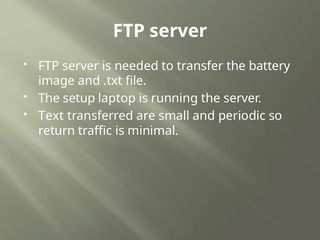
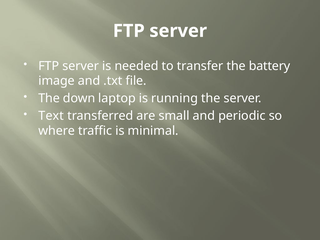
setup: setup -> down (79, 98)
return: return -> where (57, 131)
